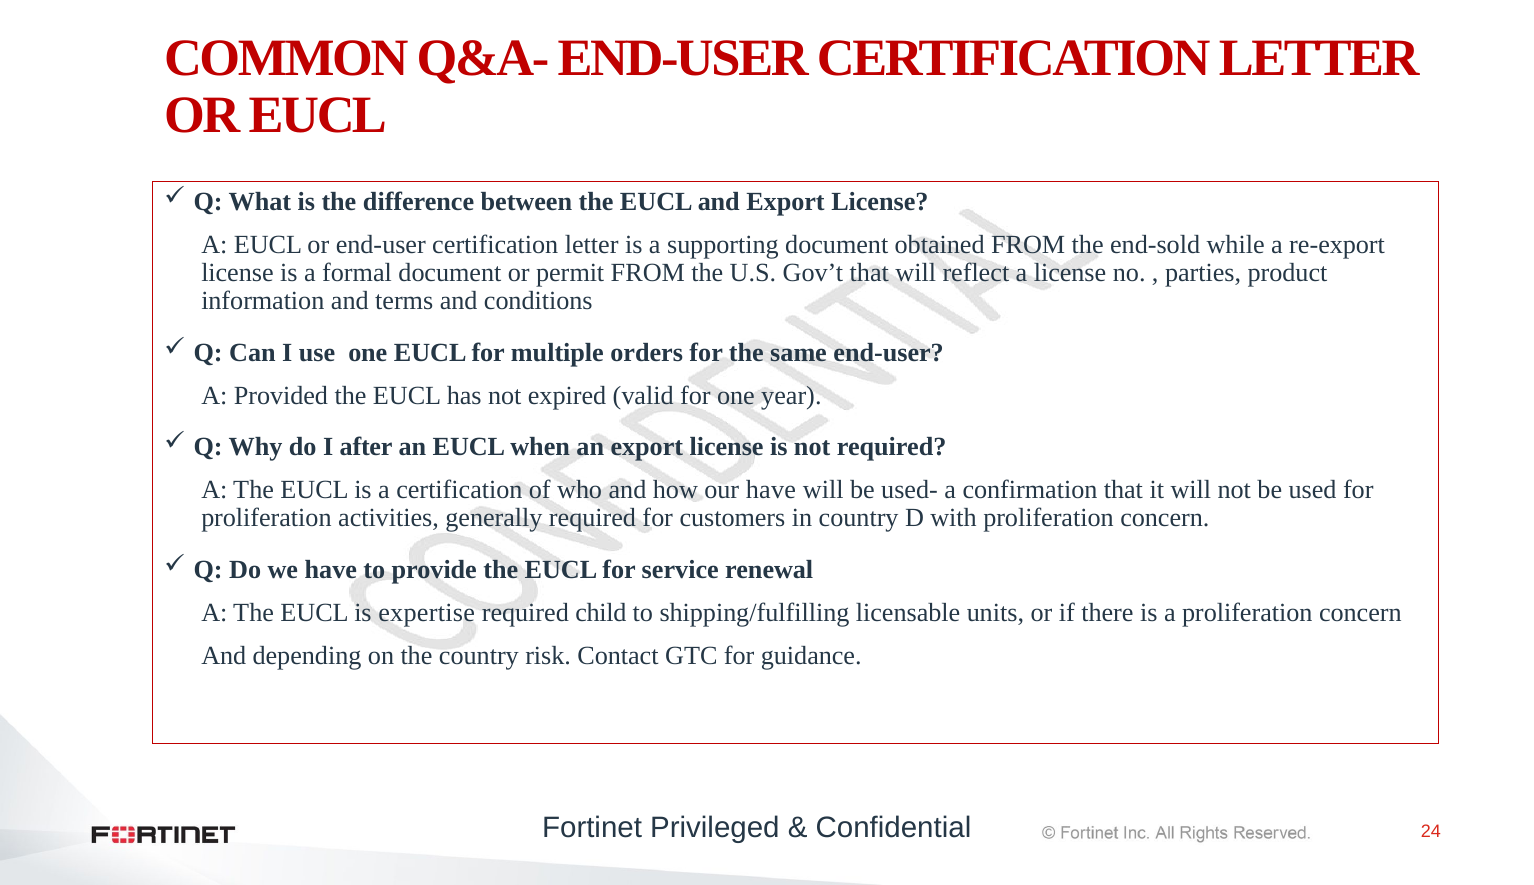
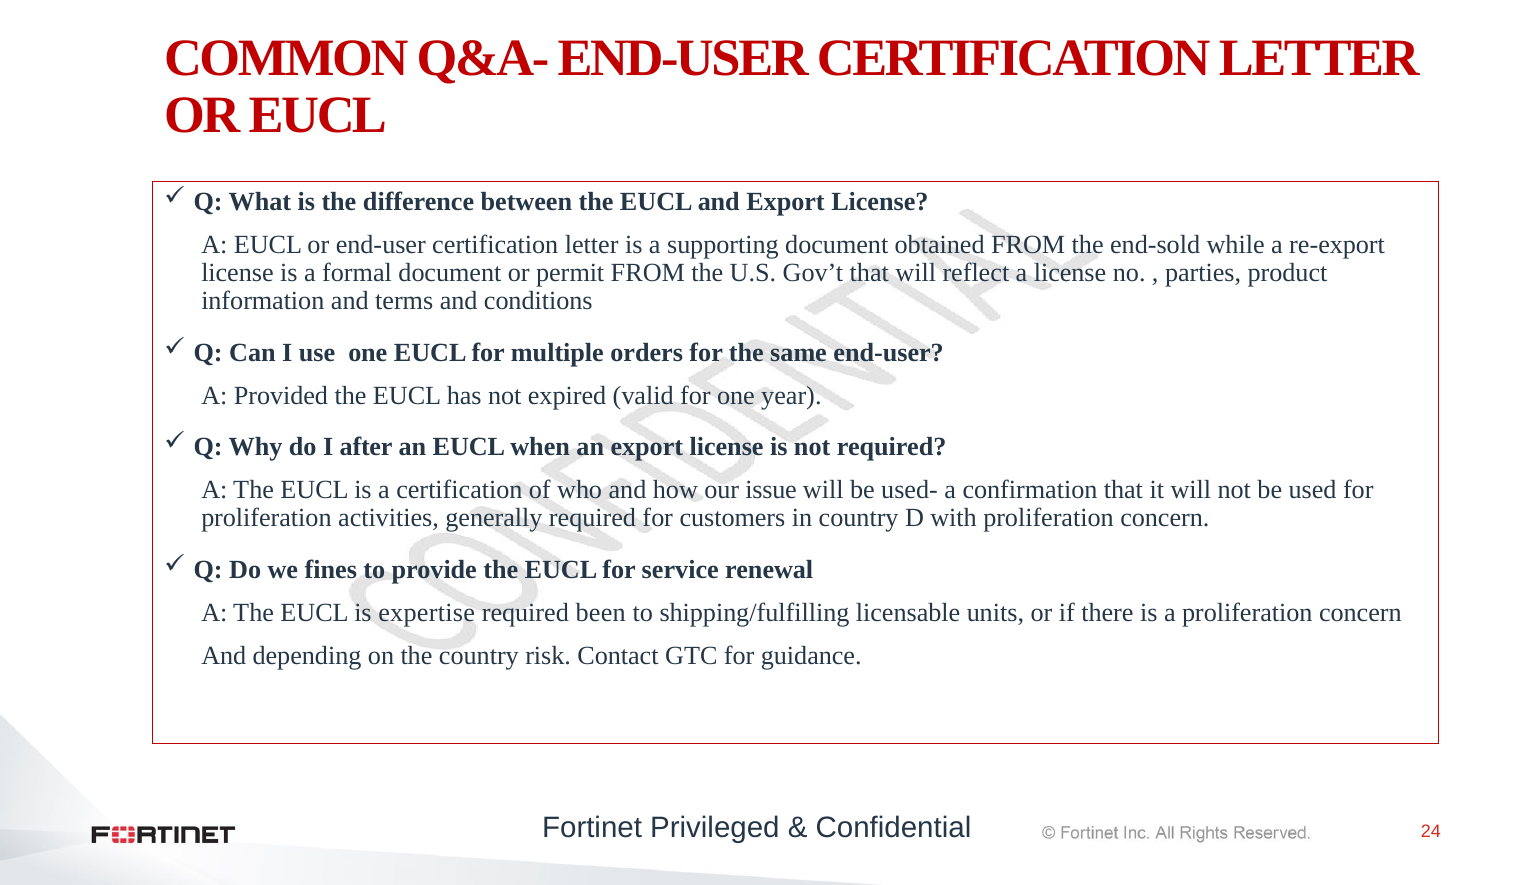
our have: have -> issue (771, 490)
we have: have -> fines (331, 569)
child: child -> been (601, 613)
